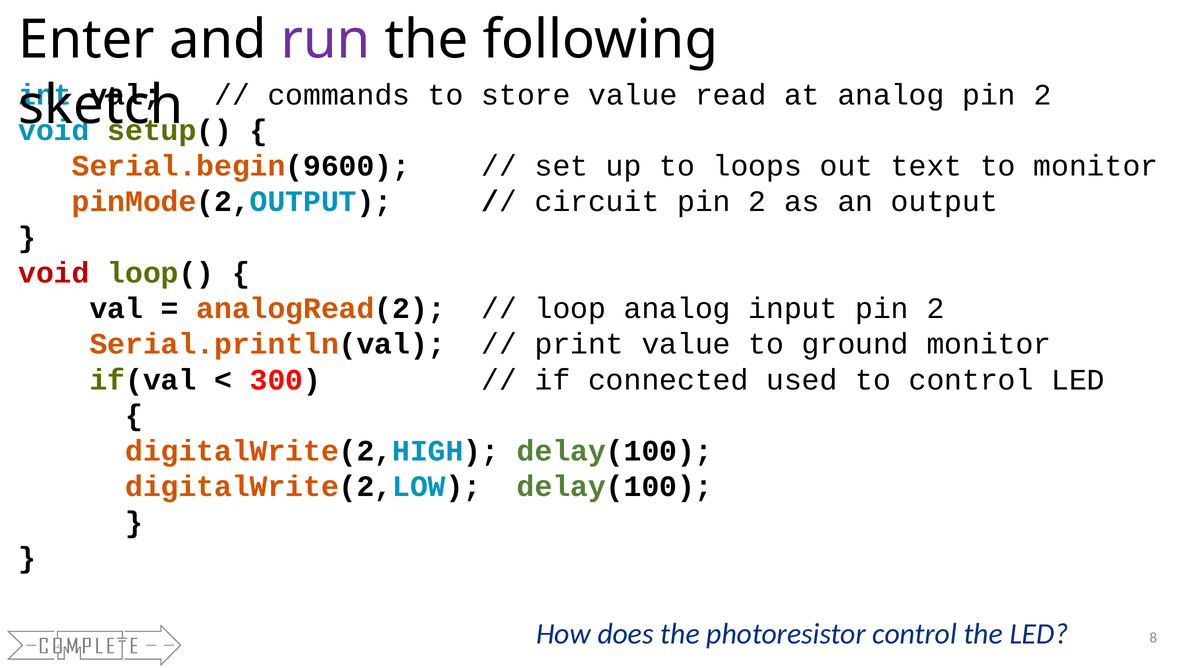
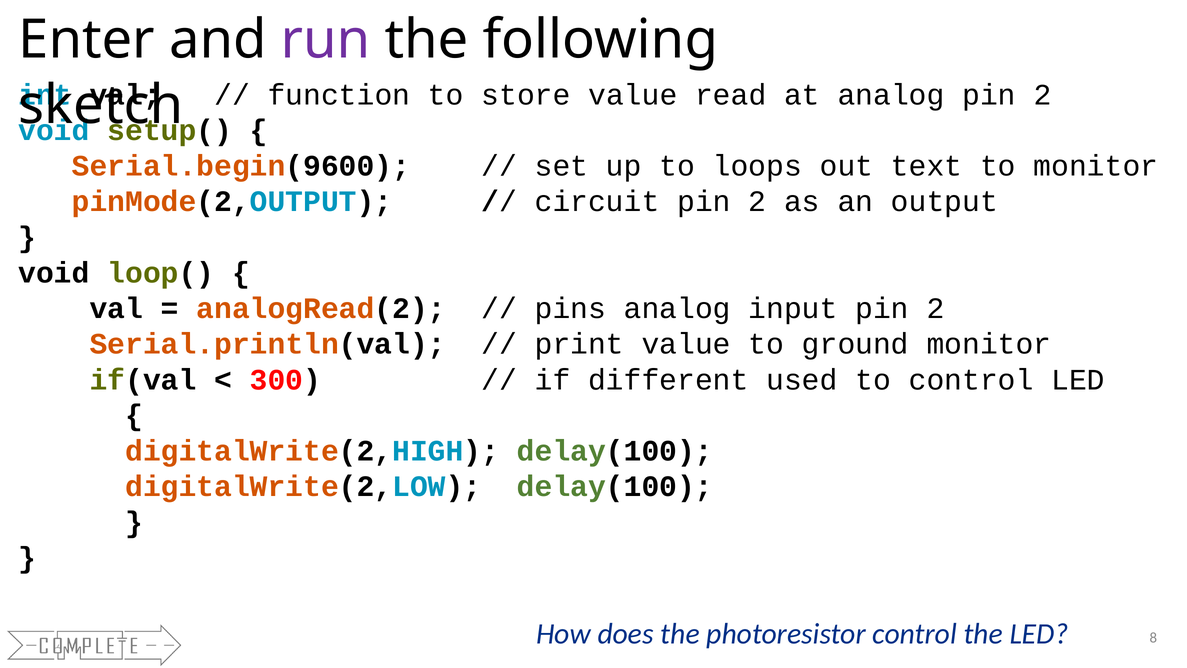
commands: commands -> function (339, 95)
void colour: red -> black (54, 273)
loop: loop -> pins (570, 308)
connected: connected -> different (668, 380)
